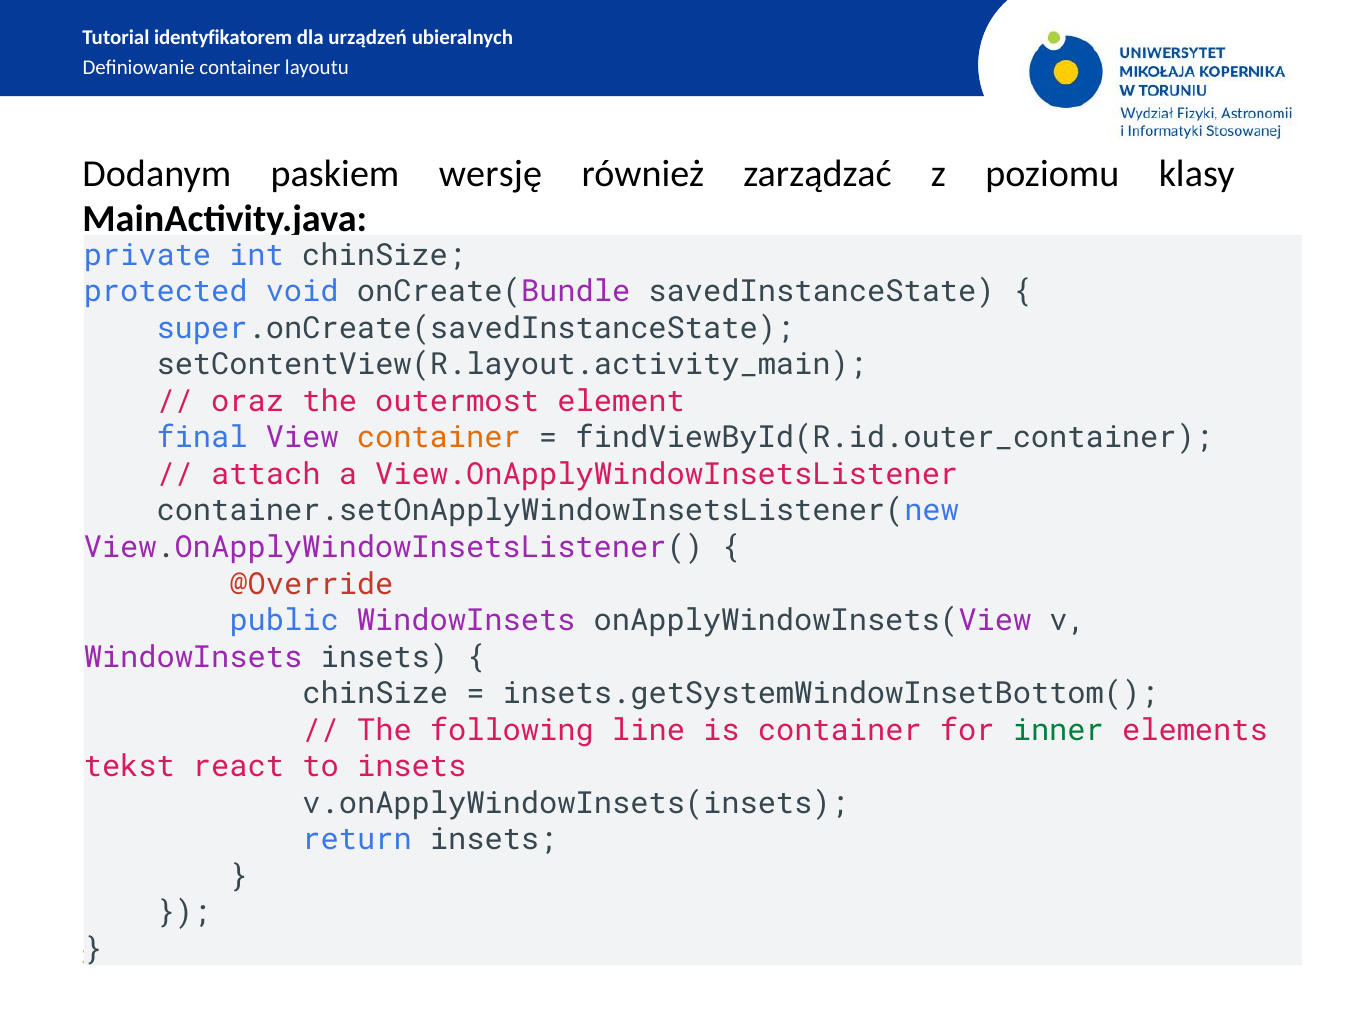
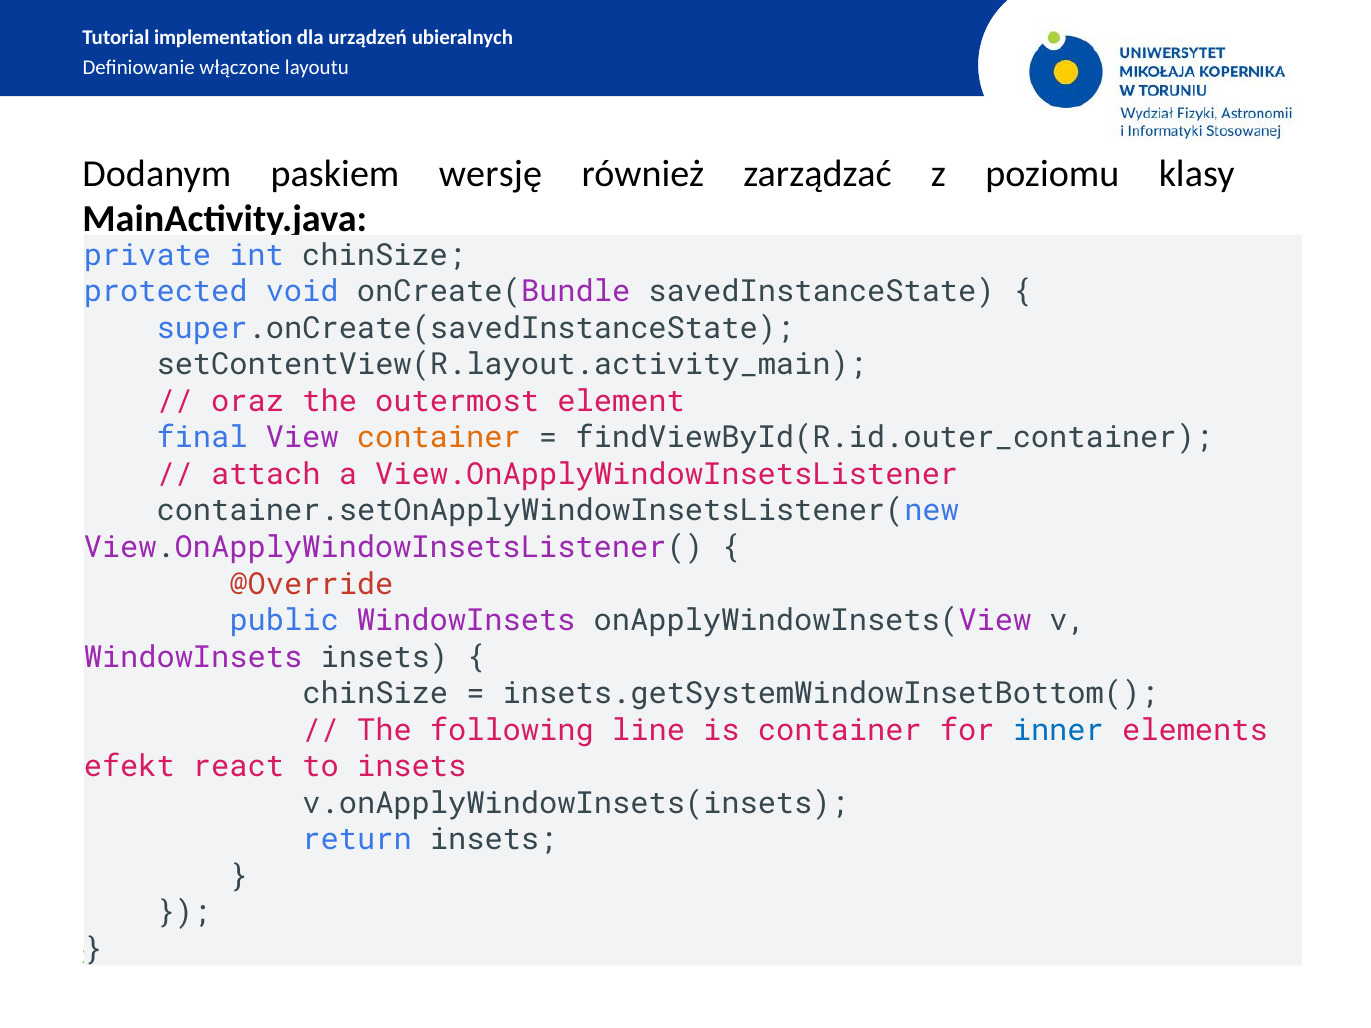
identyfikatorem: identyfikatorem -> implementation (223, 38)
Definiowanie container: container -> włączone (240, 67)
inner colour: green -> blue (1058, 730)
tekst: tekst -> efekt (129, 767)
